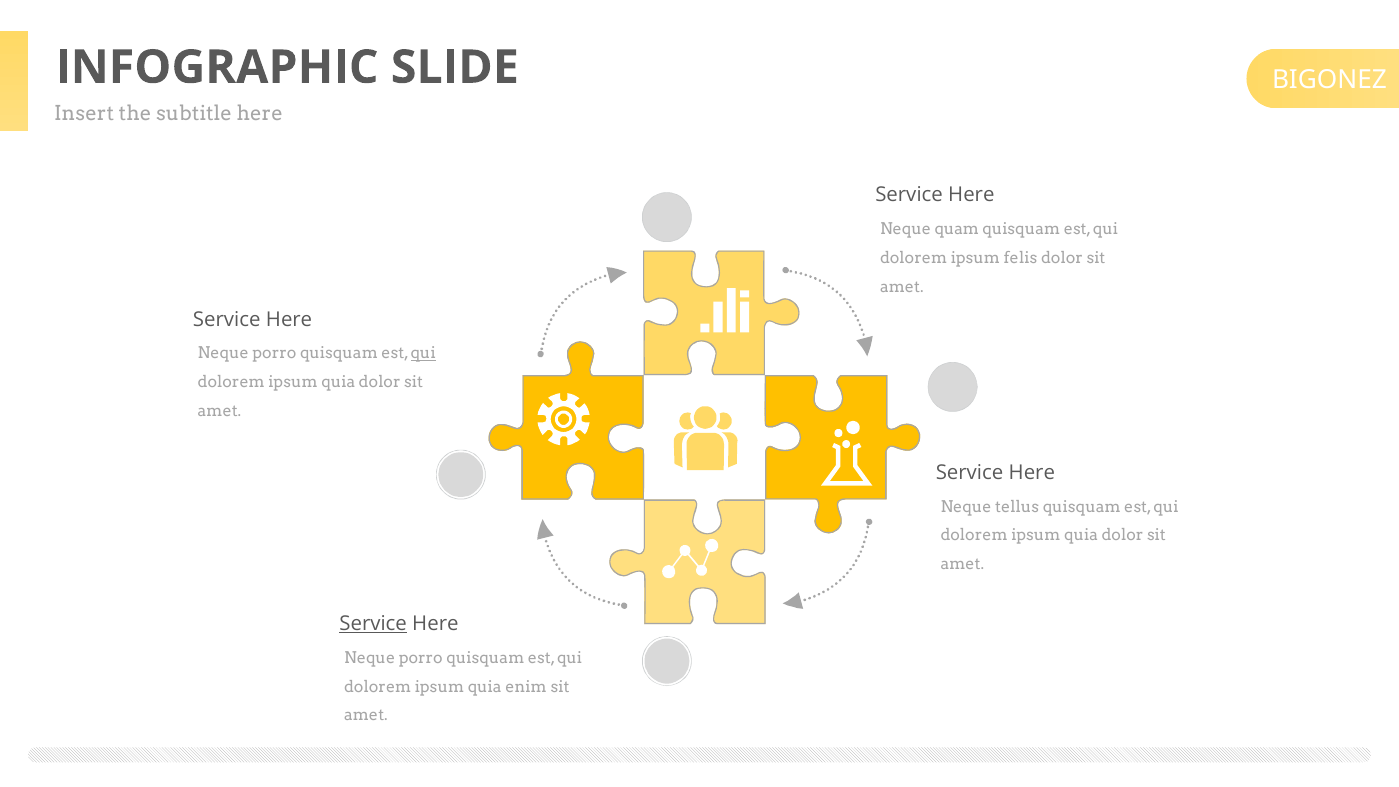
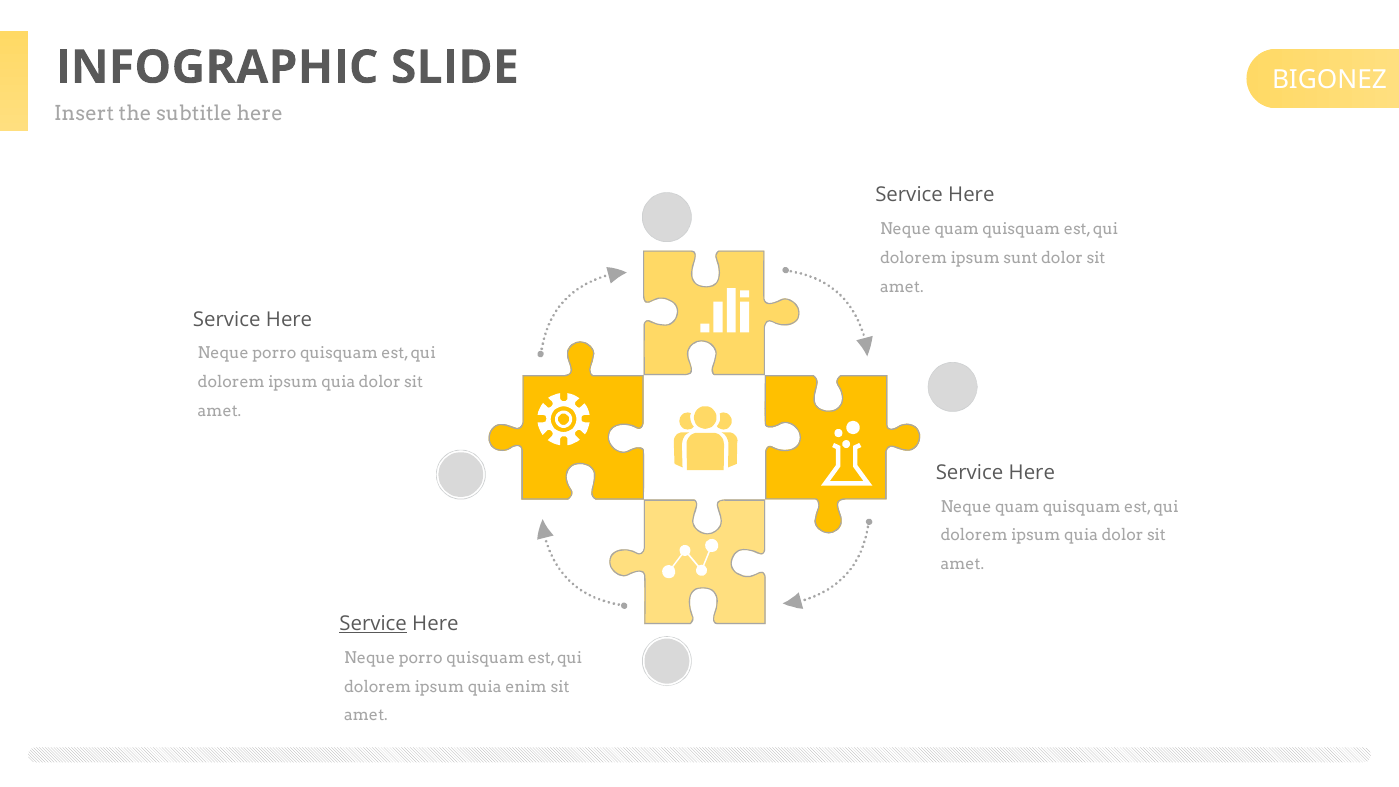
felis: felis -> sunt (1021, 258)
qui underline: present -> none (423, 353)
tellus: tellus -> quam (1017, 507)
